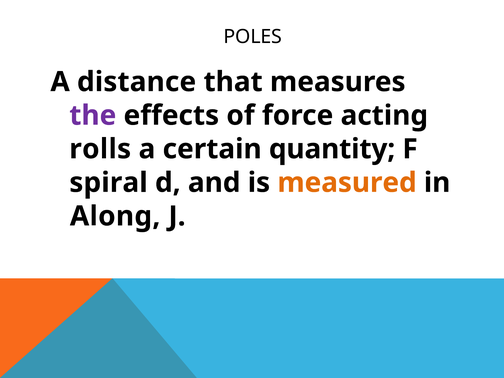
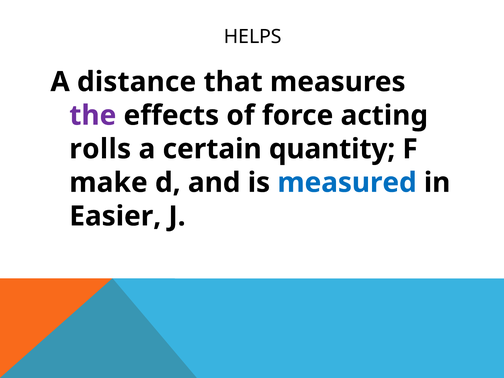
POLES: POLES -> HELPS (253, 37)
spiral: spiral -> make (108, 183)
measured colour: orange -> blue (347, 183)
Along: Along -> Easier (115, 216)
